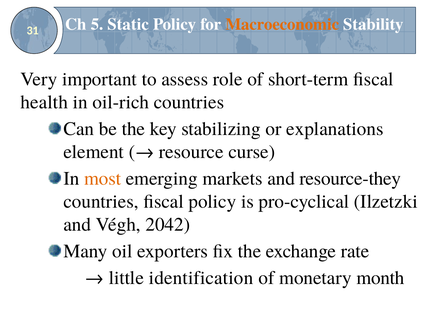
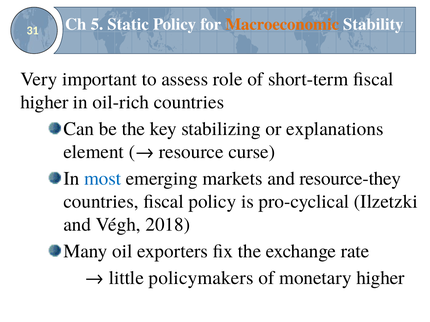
health: health -> higher (44, 102)
most colour: orange -> blue (103, 179)
2042: 2042 -> 2018 (168, 225)
identification: identification -> policymakers (201, 278)
monetary month: month -> higher (380, 278)
